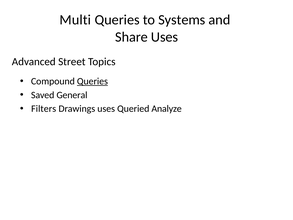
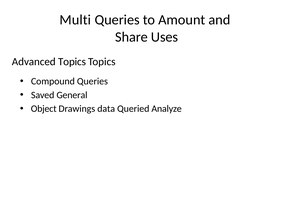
Systems: Systems -> Amount (182, 20)
Advanced Street: Street -> Topics (72, 62)
Queries underline: present -> none (92, 81)
Filters: Filters -> Object (44, 109)
Drawings uses: uses -> data (106, 109)
